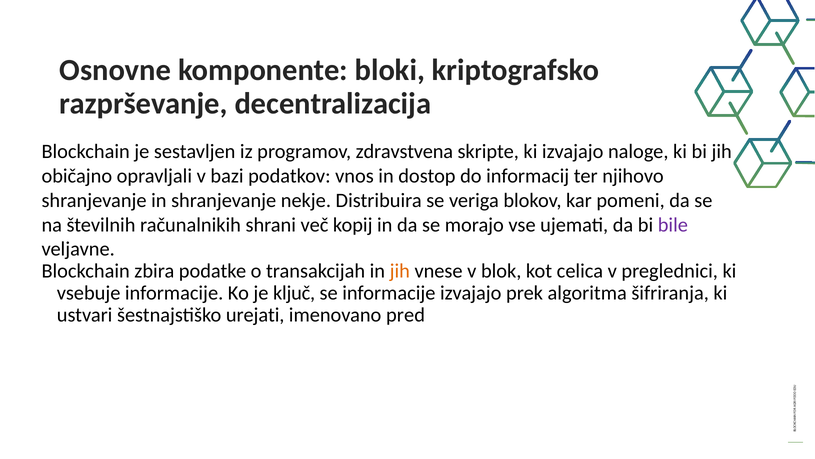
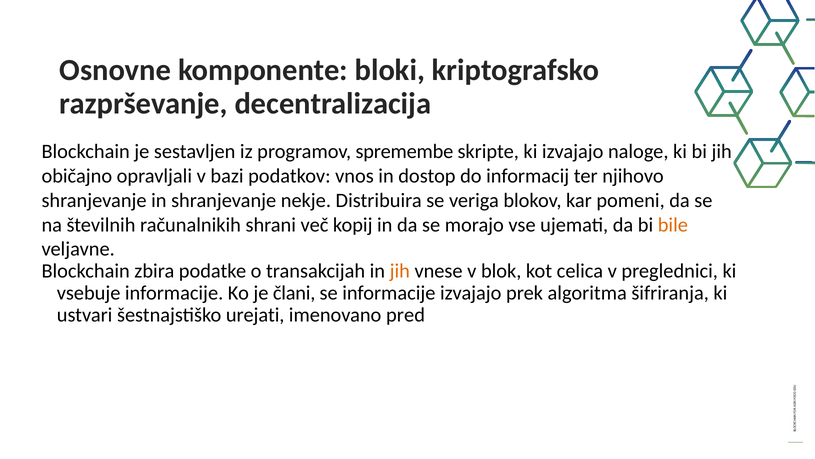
zdravstvena: zdravstvena -> spremembe (404, 151)
bile colour: purple -> orange (673, 224)
ključ: ključ -> člani (294, 293)
